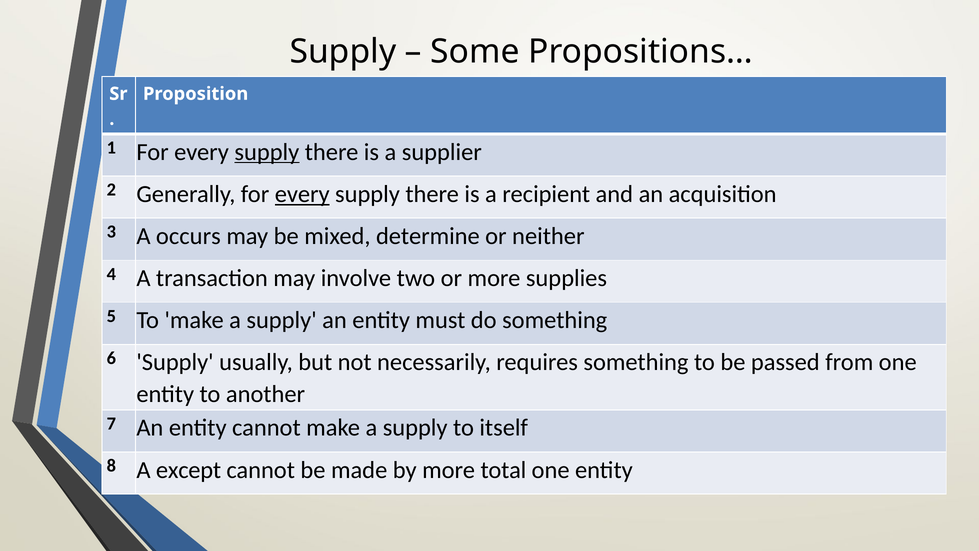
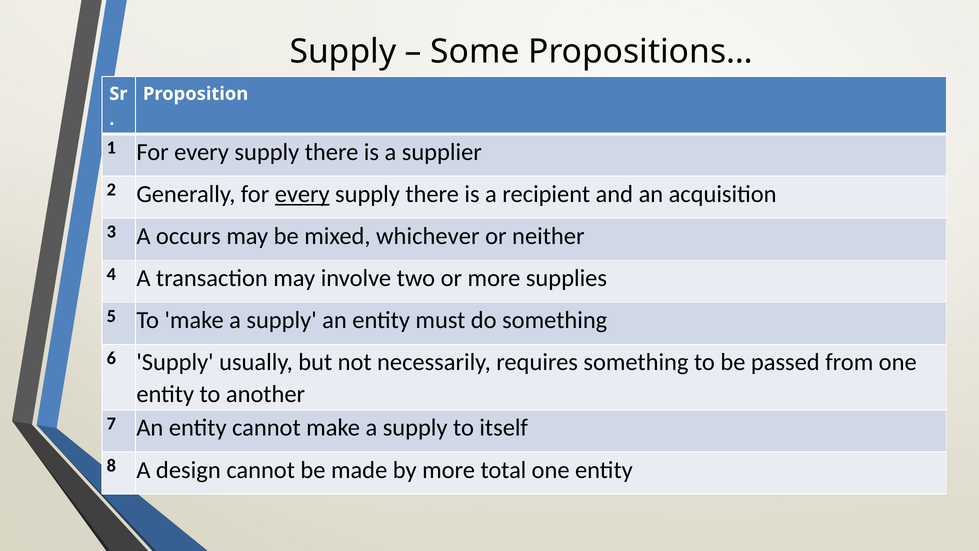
supply underline: present -> none (267, 152)
determine: determine -> whichever (428, 236)
except: except -> design (188, 470)
